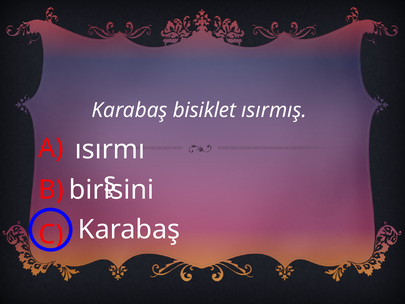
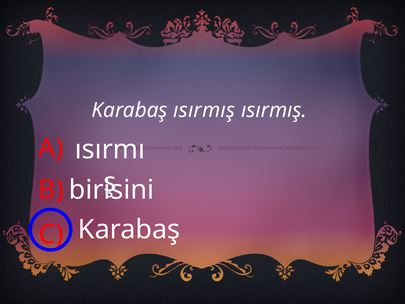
Karabaş bisiklet: bisiklet -> ısırmış (204, 110)
